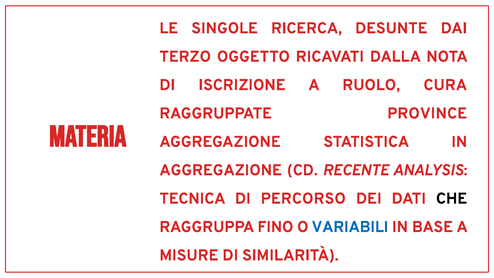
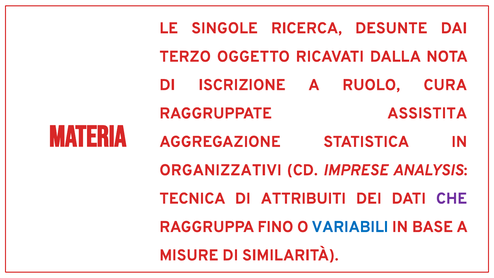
PROVINCE: PROVINCE -> ASSISTITA (427, 113)
AGGREGAZIONE: AGGREGAZIONE -> ORGANIZZATIVI (221, 170)
RECENTE: RECENTE -> IMPRESE (356, 170)
PERCORSO: PERCORSO -> ATTRIBUITI (303, 198)
CHE colour: black -> purple (452, 198)
